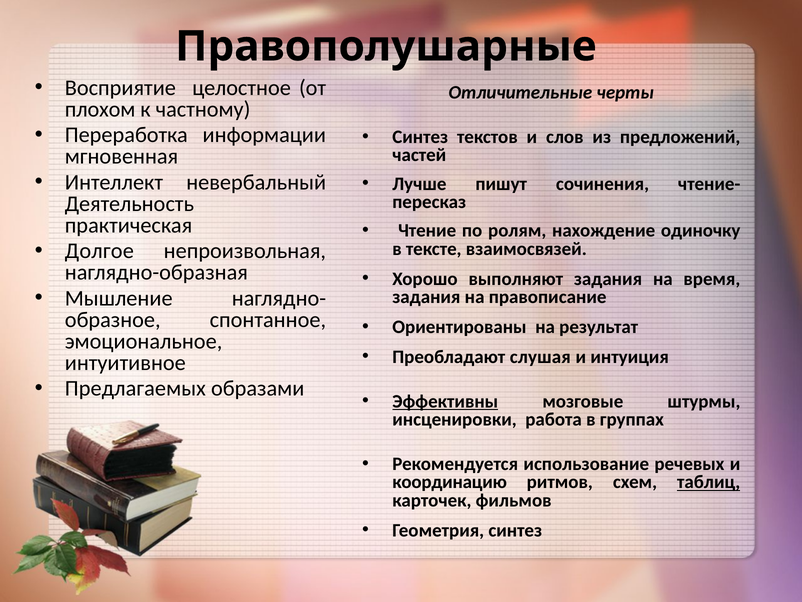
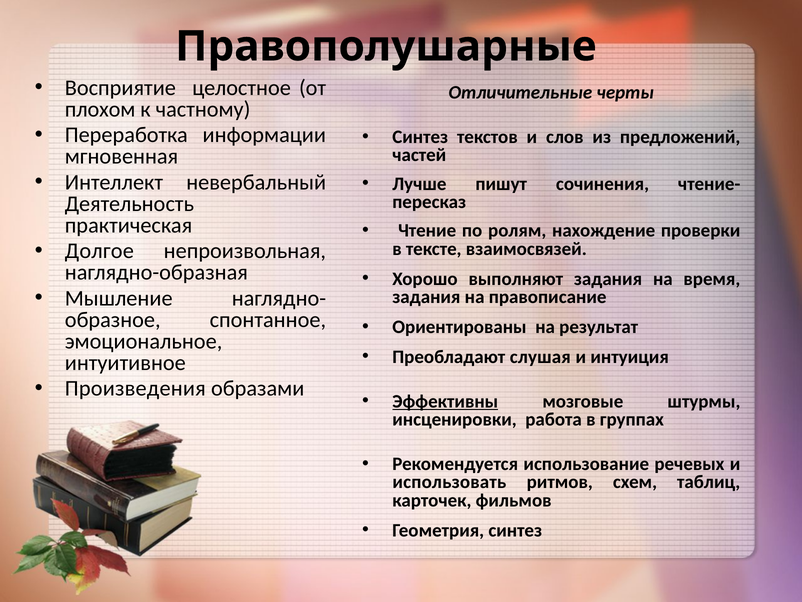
одиночку: одиночку -> проверки (701, 230)
Предлагаемых: Предлагаемых -> Произведения (135, 388)
координацию: координацию -> использовать (449, 482)
таблиц underline: present -> none (709, 482)
